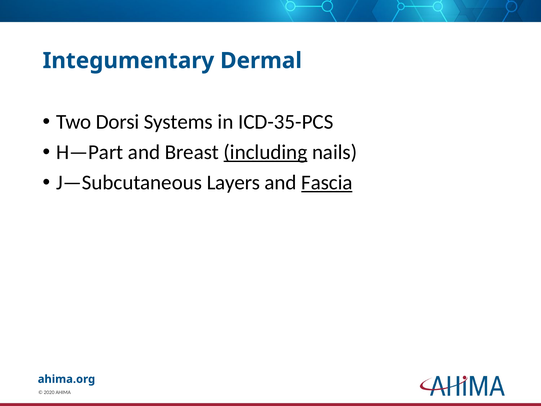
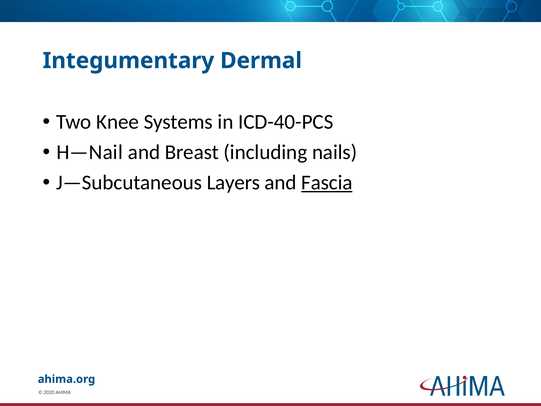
Dorsi: Dorsi -> Knee (118, 122)
ICD-35-PCS: ICD-35-PCS -> ICD-40-PCS (286, 122)
H—Part: H—Part -> H—Nail (90, 152)
including underline: present -> none (265, 152)
